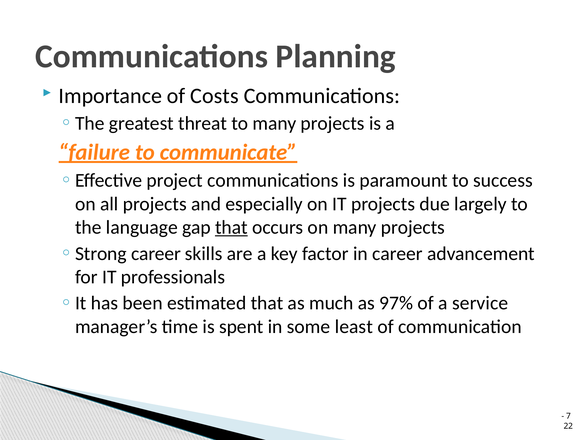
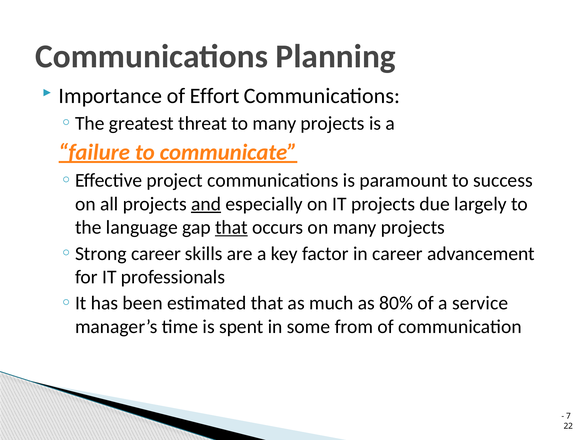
Costs: Costs -> Effort (215, 96)
and underline: none -> present (206, 204)
97%: 97% -> 80% (396, 303)
least: least -> from (354, 327)
